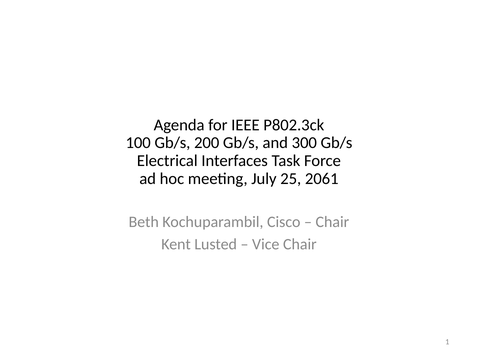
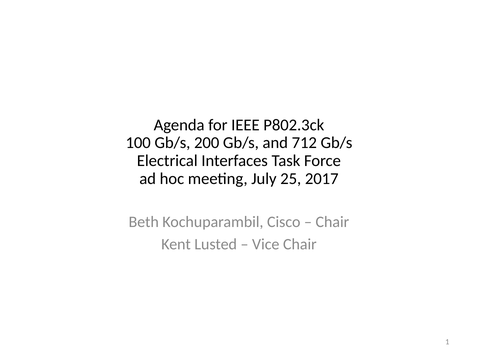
300: 300 -> 712 (304, 143)
2061: 2061 -> 2017 (322, 179)
